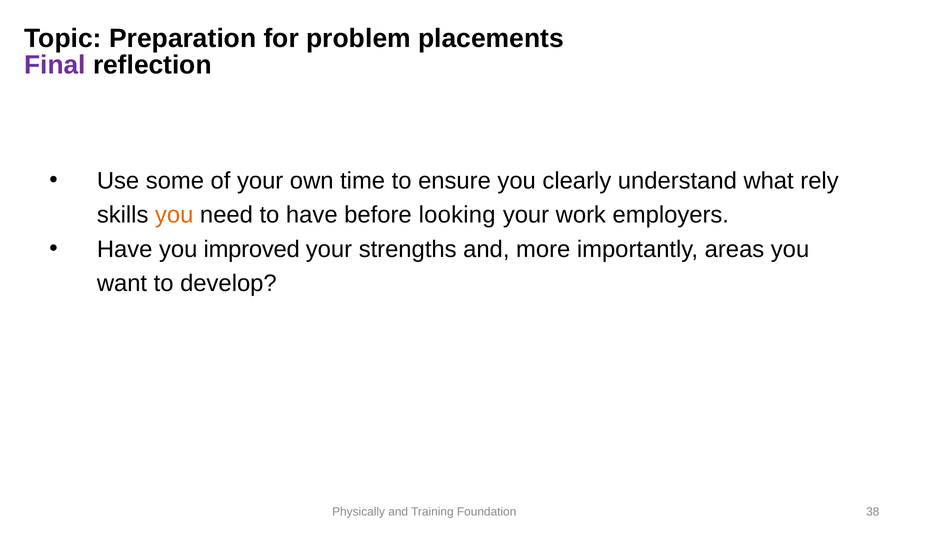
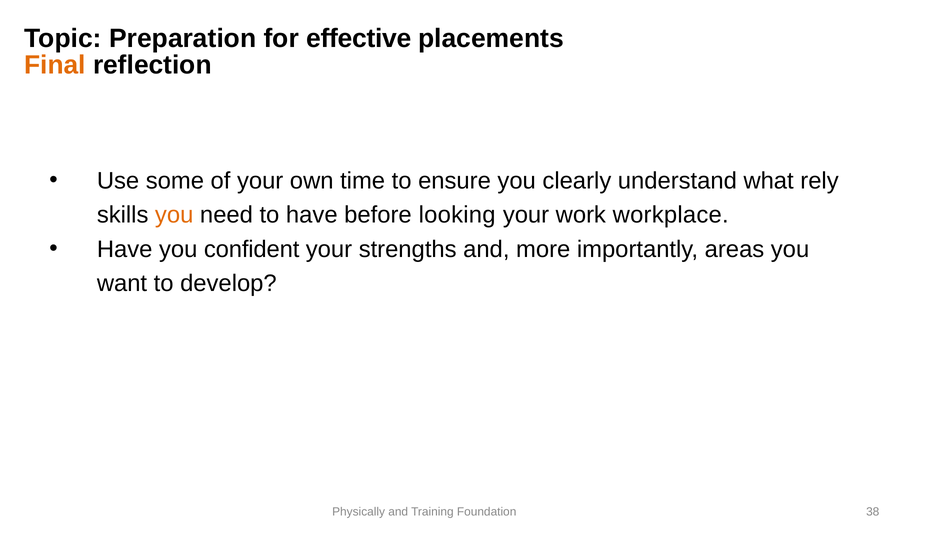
problem: problem -> effective (359, 38)
Final colour: purple -> orange (55, 65)
employers: employers -> workplace (671, 215)
improved: improved -> confident (252, 249)
